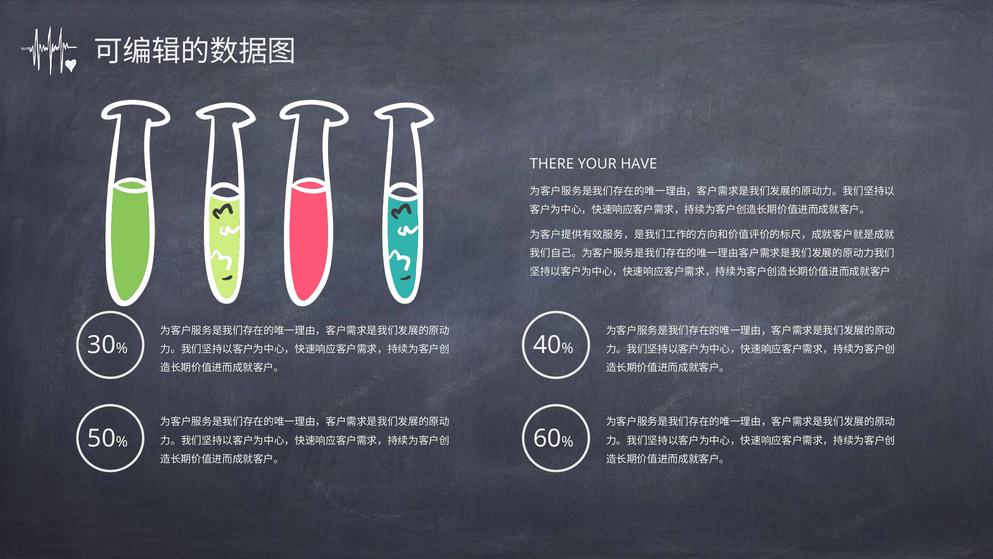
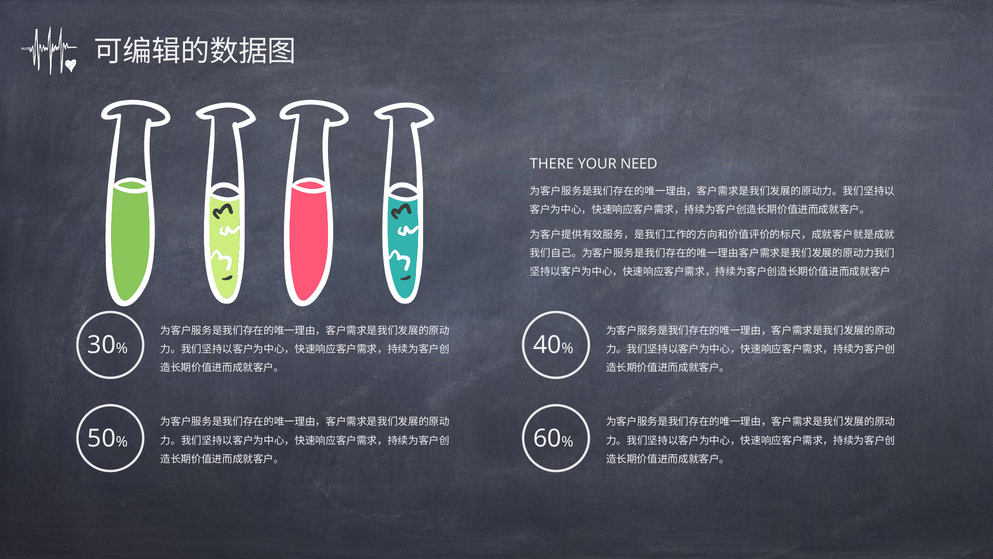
HAVE: HAVE -> NEED (639, 164)
